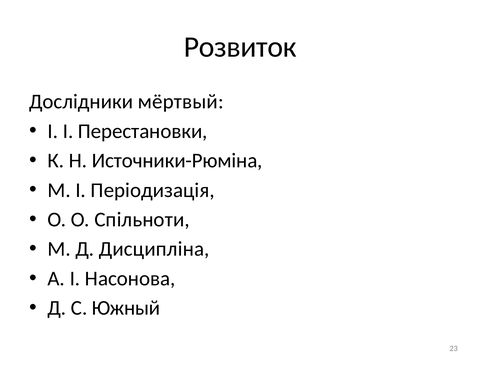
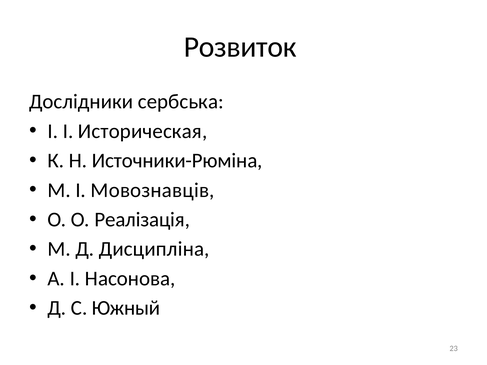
мёртвый: мёртвый -> сербська (181, 102)
Перестановки: Перестановки -> Историческая (143, 131)
Періодизація: Періодизація -> Мовознавців (153, 190)
Спільноти: Спільноти -> Реалізація (142, 220)
